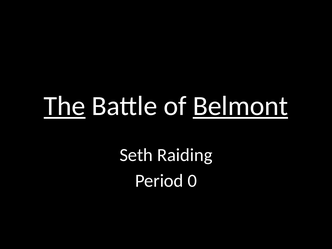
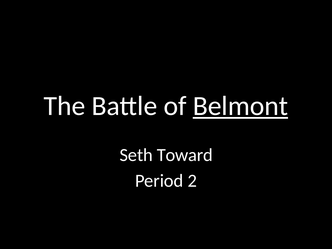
The underline: present -> none (65, 106)
Raiding: Raiding -> Toward (185, 155)
0: 0 -> 2 (192, 181)
